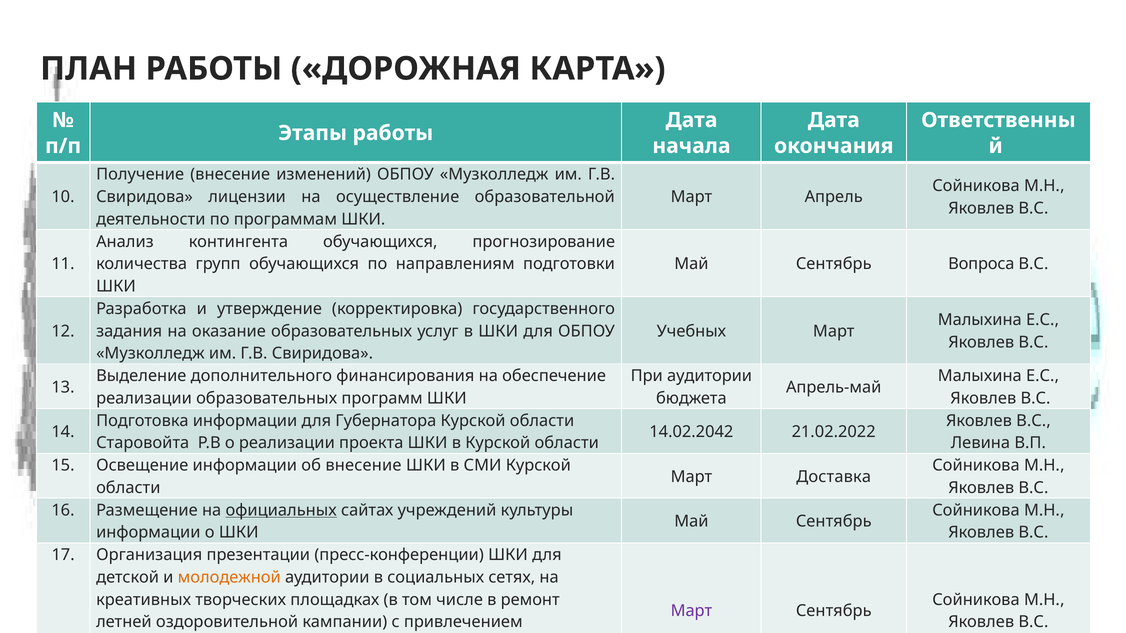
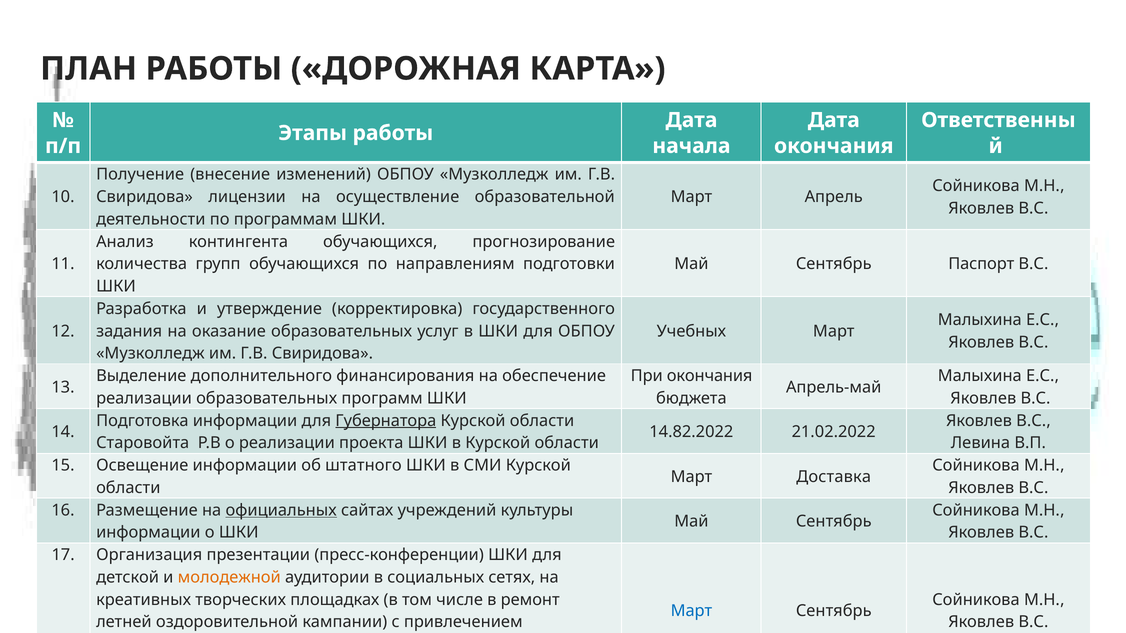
Вопроса: Вопроса -> Паспорт (981, 264)
При аудитории: аудитории -> окончания (710, 376)
Губернатора underline: none -> present (386, 421)
14.02.2042: 14.02.2042 -> 14.82.2022 (691, 432)
об внесение: внесение -> штатного (363, 466)
Март colour: purple -> blue (691, 611)
